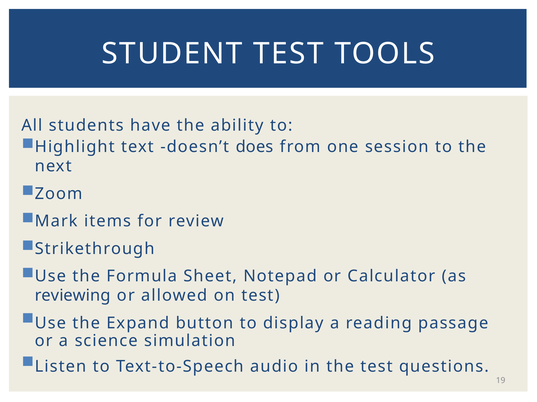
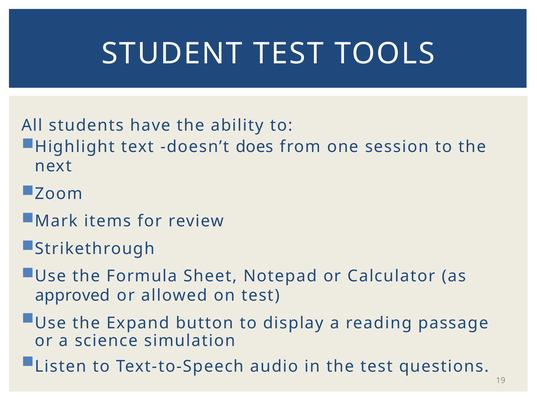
reviewing: reviewing -> approved (73, 296)
